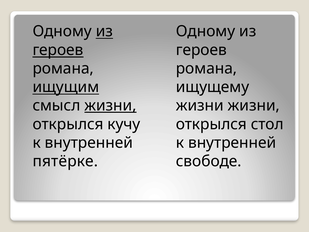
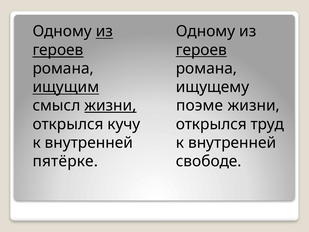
героев underline: none -> present (201, 50)
жизни: жизни -> поэме (200, 106)
стол: стол -> труд (267, 124)
